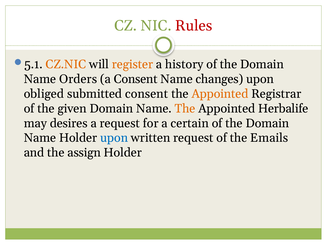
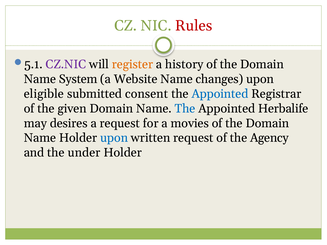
CZ.NIC colour: orange -> purple (66, 64)
Orders: Orders -> System (78, 79)
a Consent: Consent -> Website (136, 79)
obliged: obliged -> eligible (44, 94)
Appointed colour: orange -> blue (220, 94)
The colour: orange -> blue (185, 109)
certain: certain -> movies (190, 123)
Emails: Emails -> Agency (269, 138)
assign: assign -> under (84, 153)
